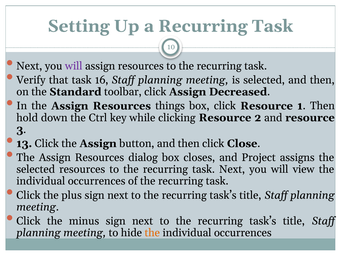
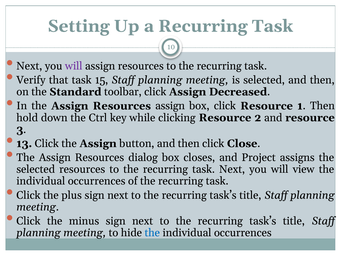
16: 16 -> 15 (102, 80)
Resources things: things -> assign (170, 106)
the colour: orange -> blue (152, 233)
